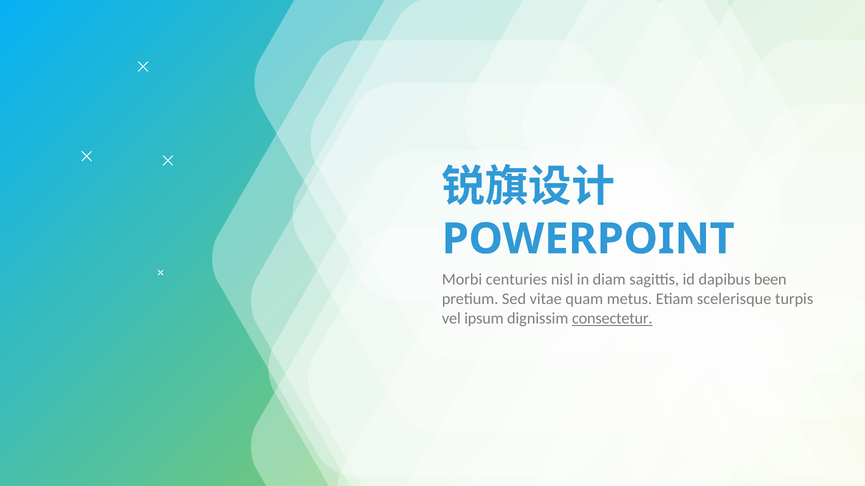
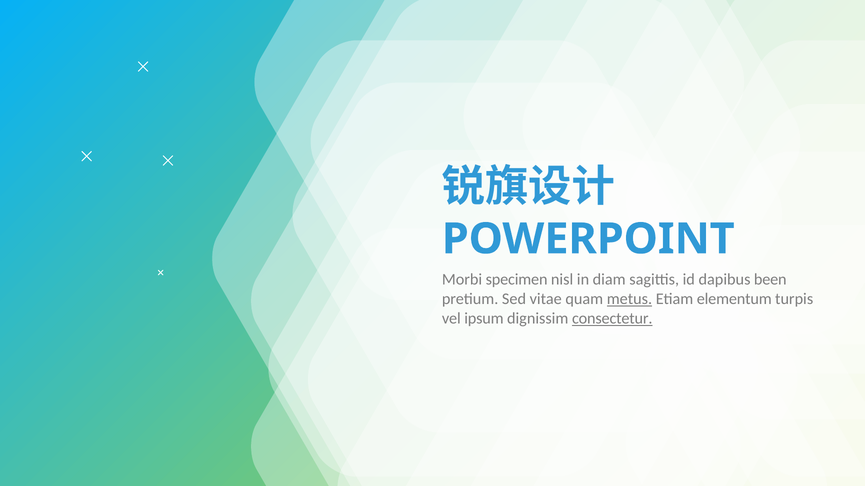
centuries: centuries -> specimen (517, 280)
metus underline: none -> present (629, 299)
scelerisque: scelerisque -> elementum (734, 299)
